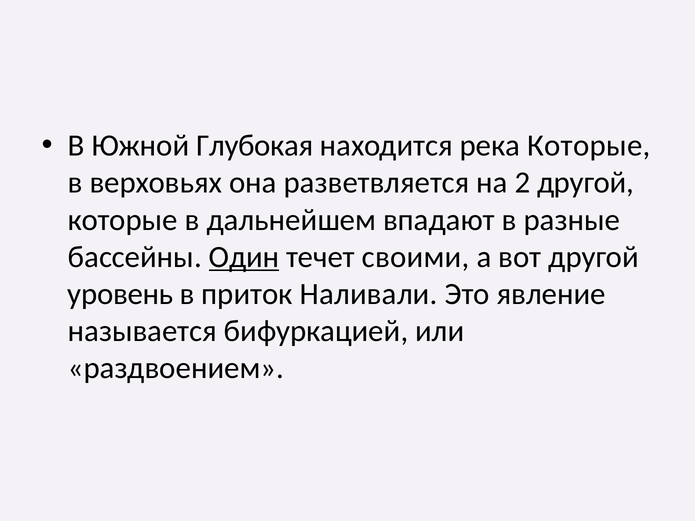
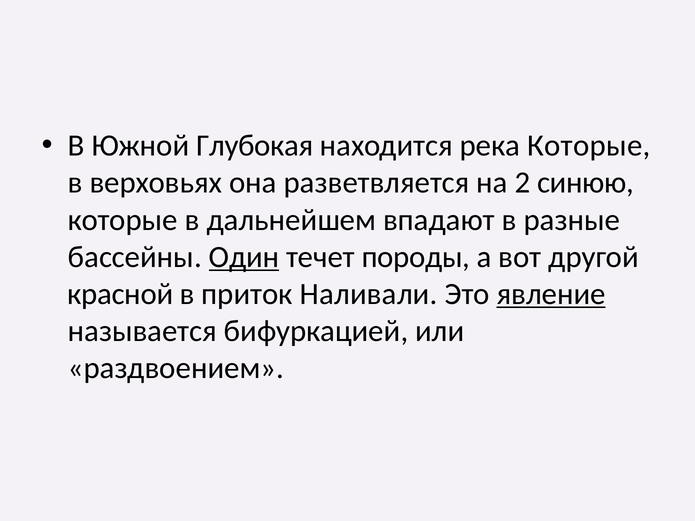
2 другой: другой -> синюю (585, 183)
своими: своими -> породы (416, 257)
уровень: уровень -> красной (120, 294)
явление underline: none -> present (551, 294)
